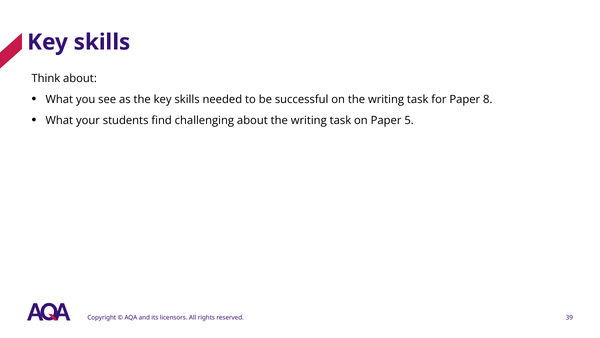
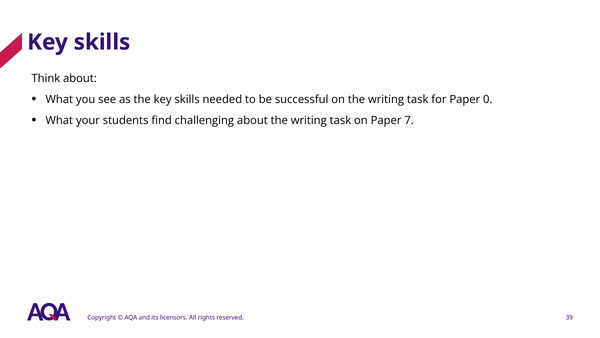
8: 8 -> 0 (488, 99)
5: 5 -> 7 (409, 120)
